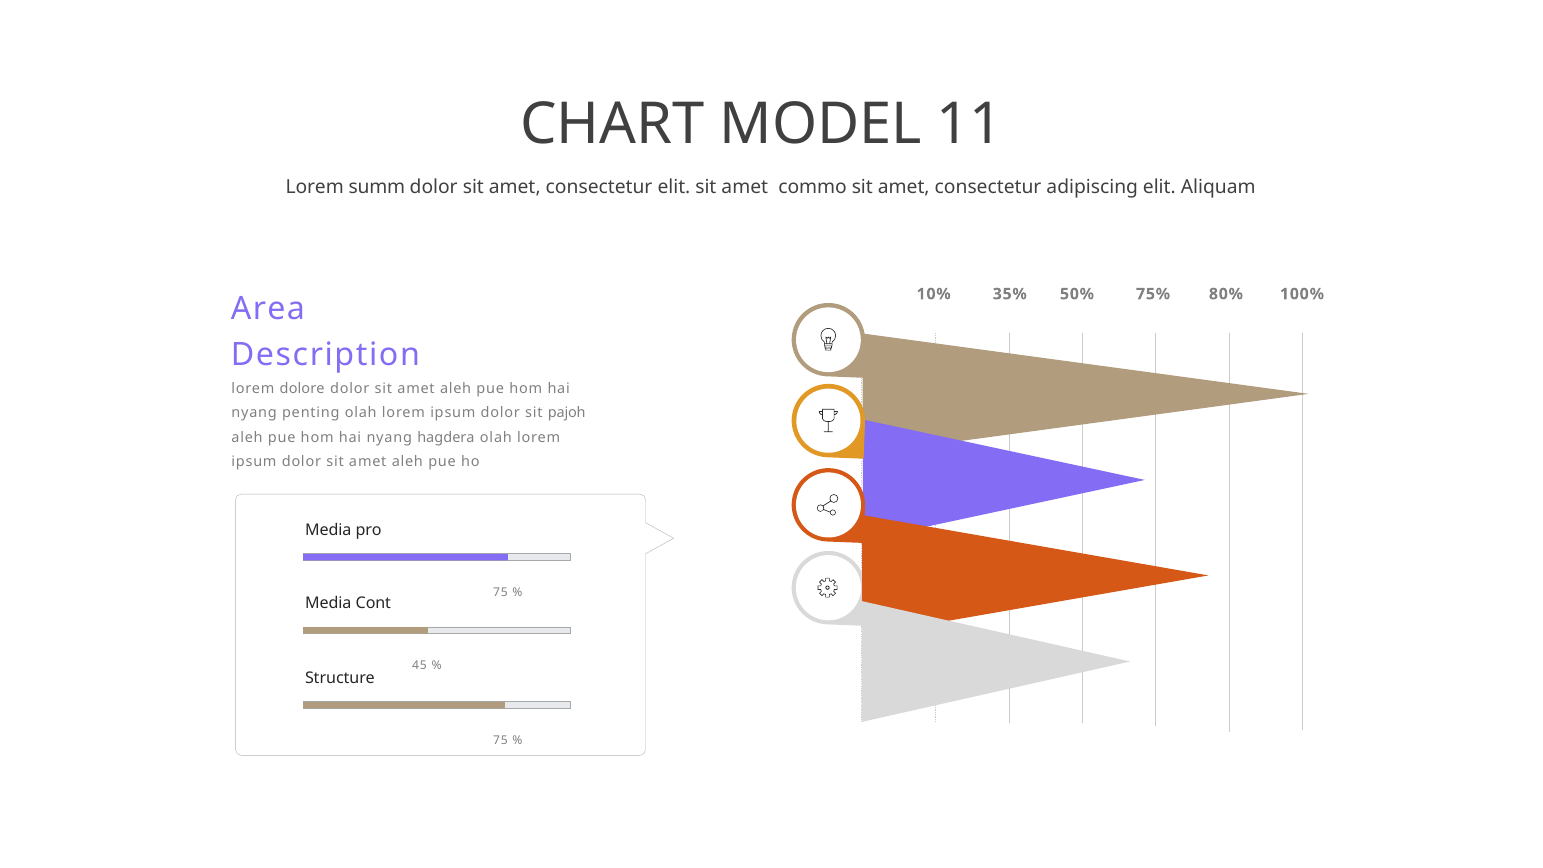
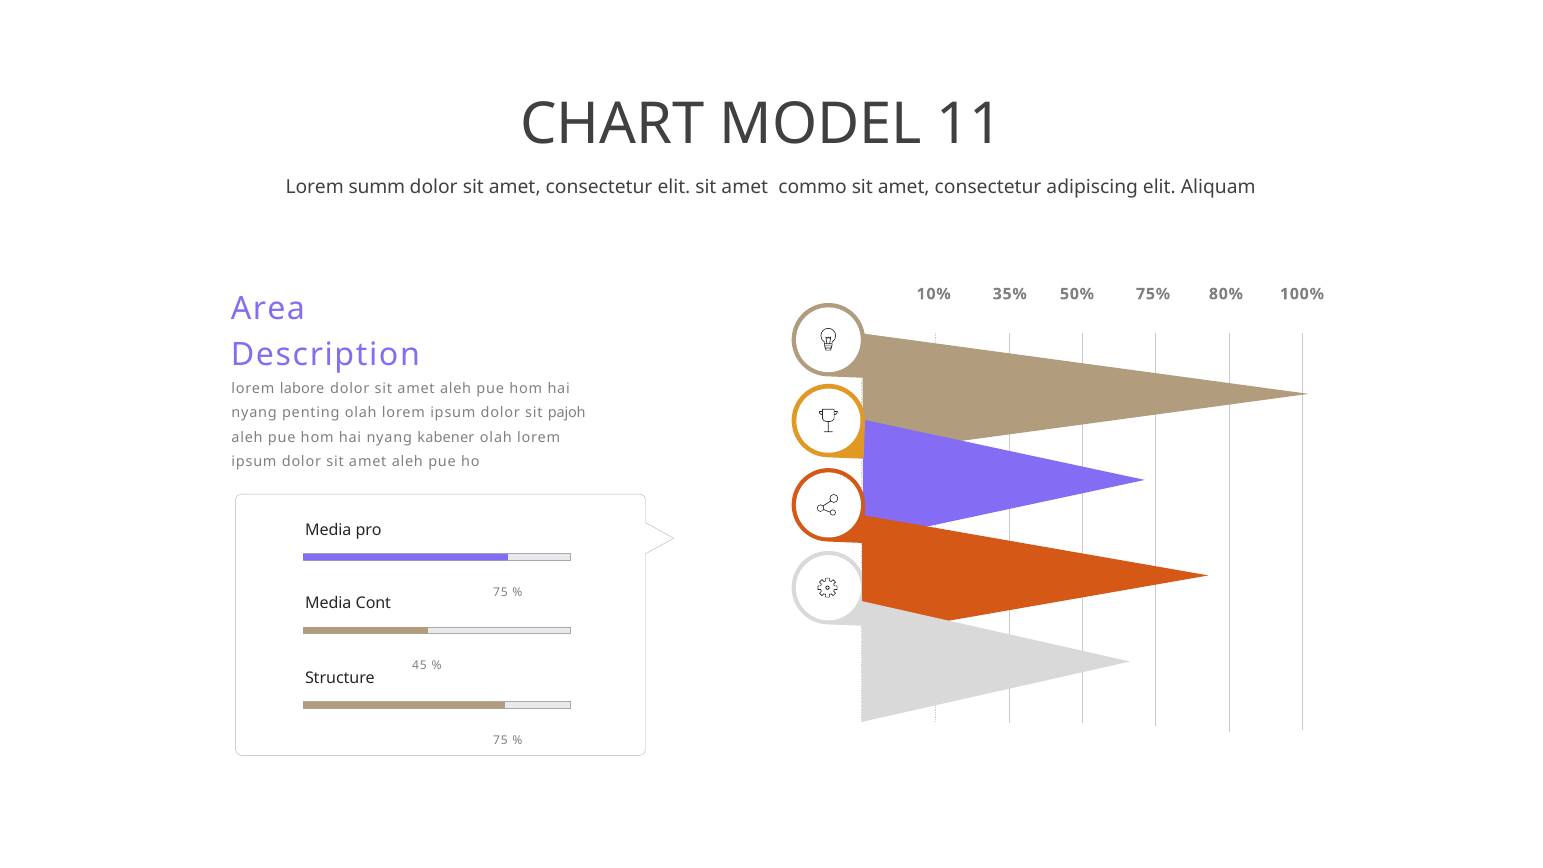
dolore: dolore -> labore (302, 389)
hagdera: hagdera -> kabener (446, 437)
